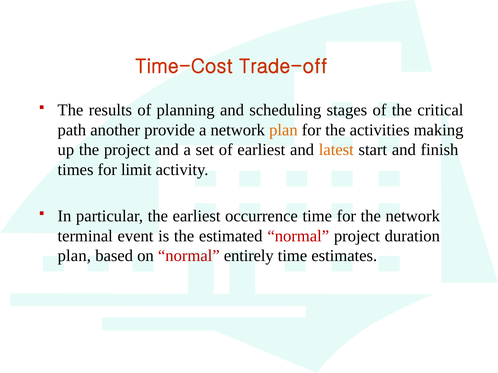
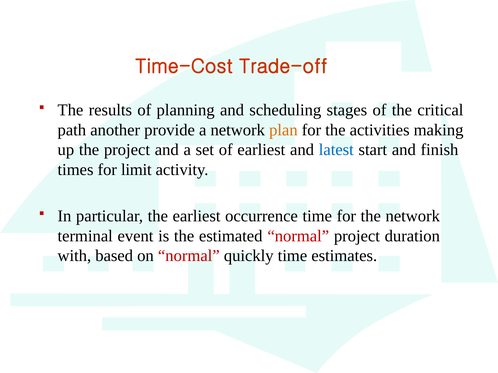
latest colour: orange -> blue (336, 150)
plan: plan -> with (74, 256)
entirely: entirely -> quickly (249, 256)
